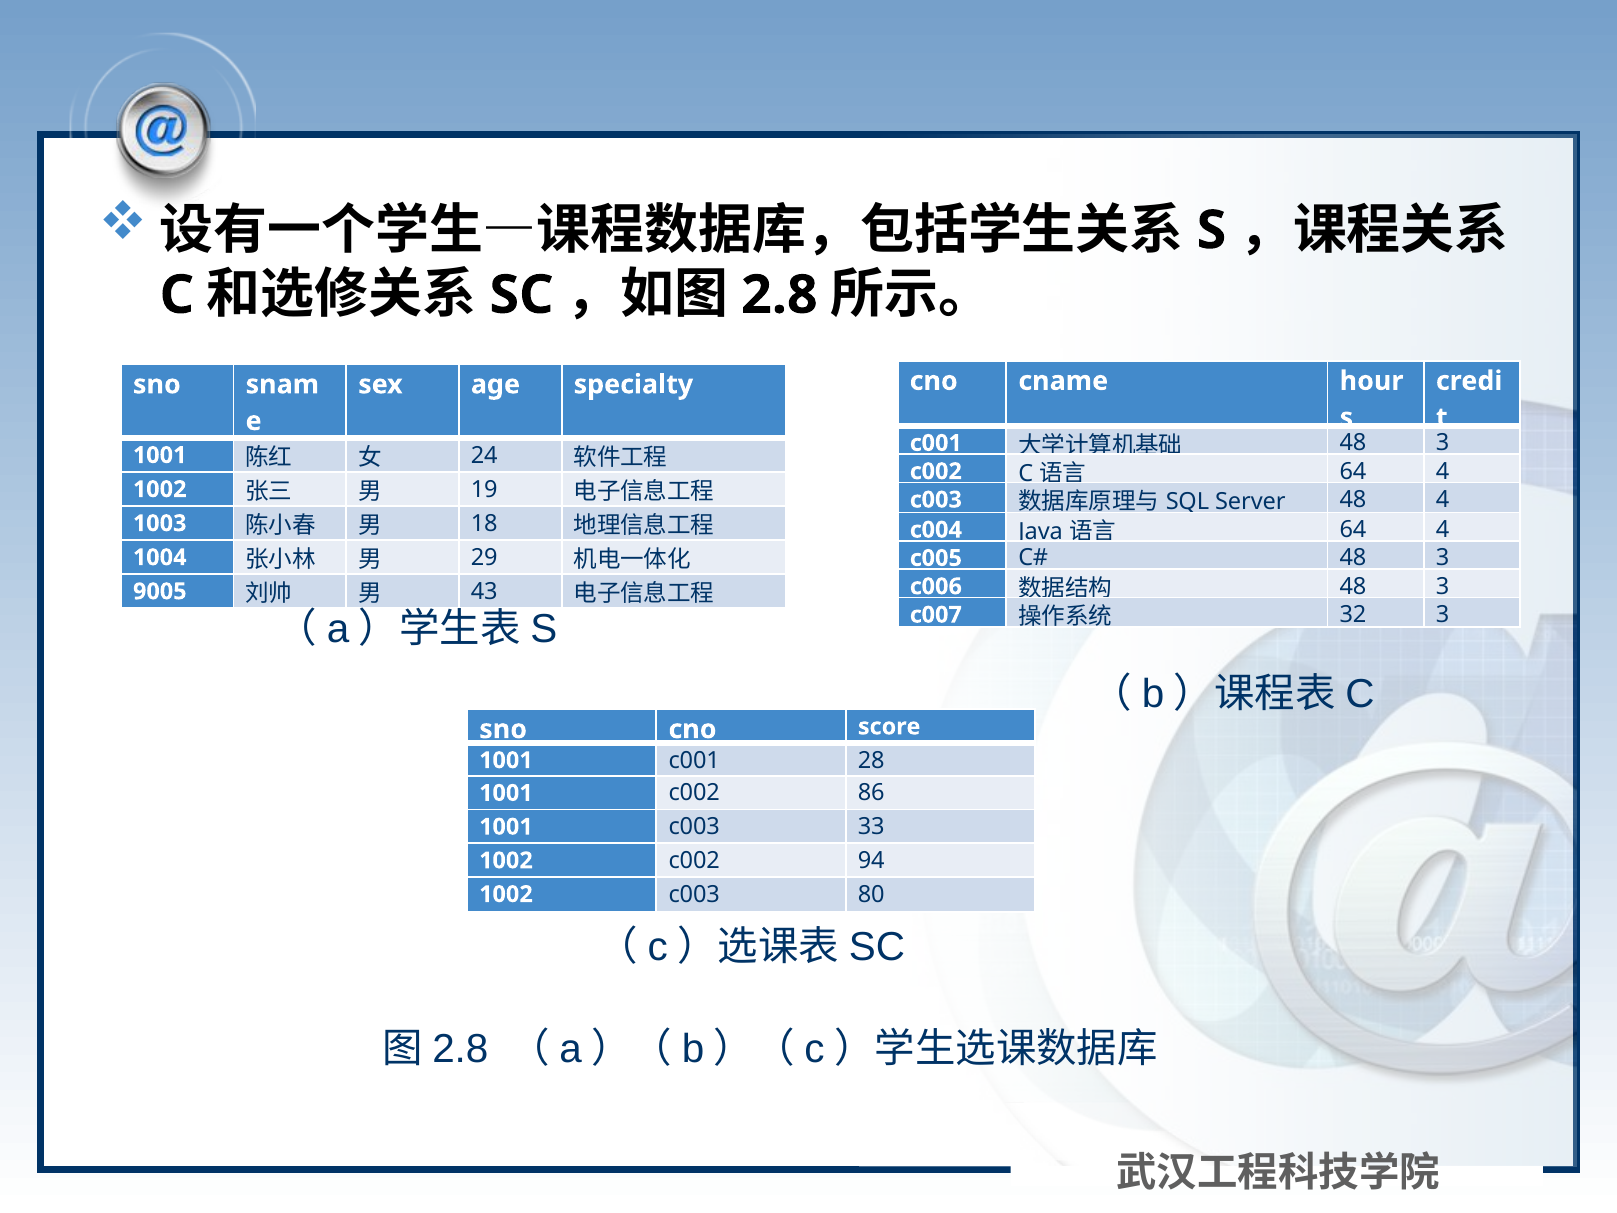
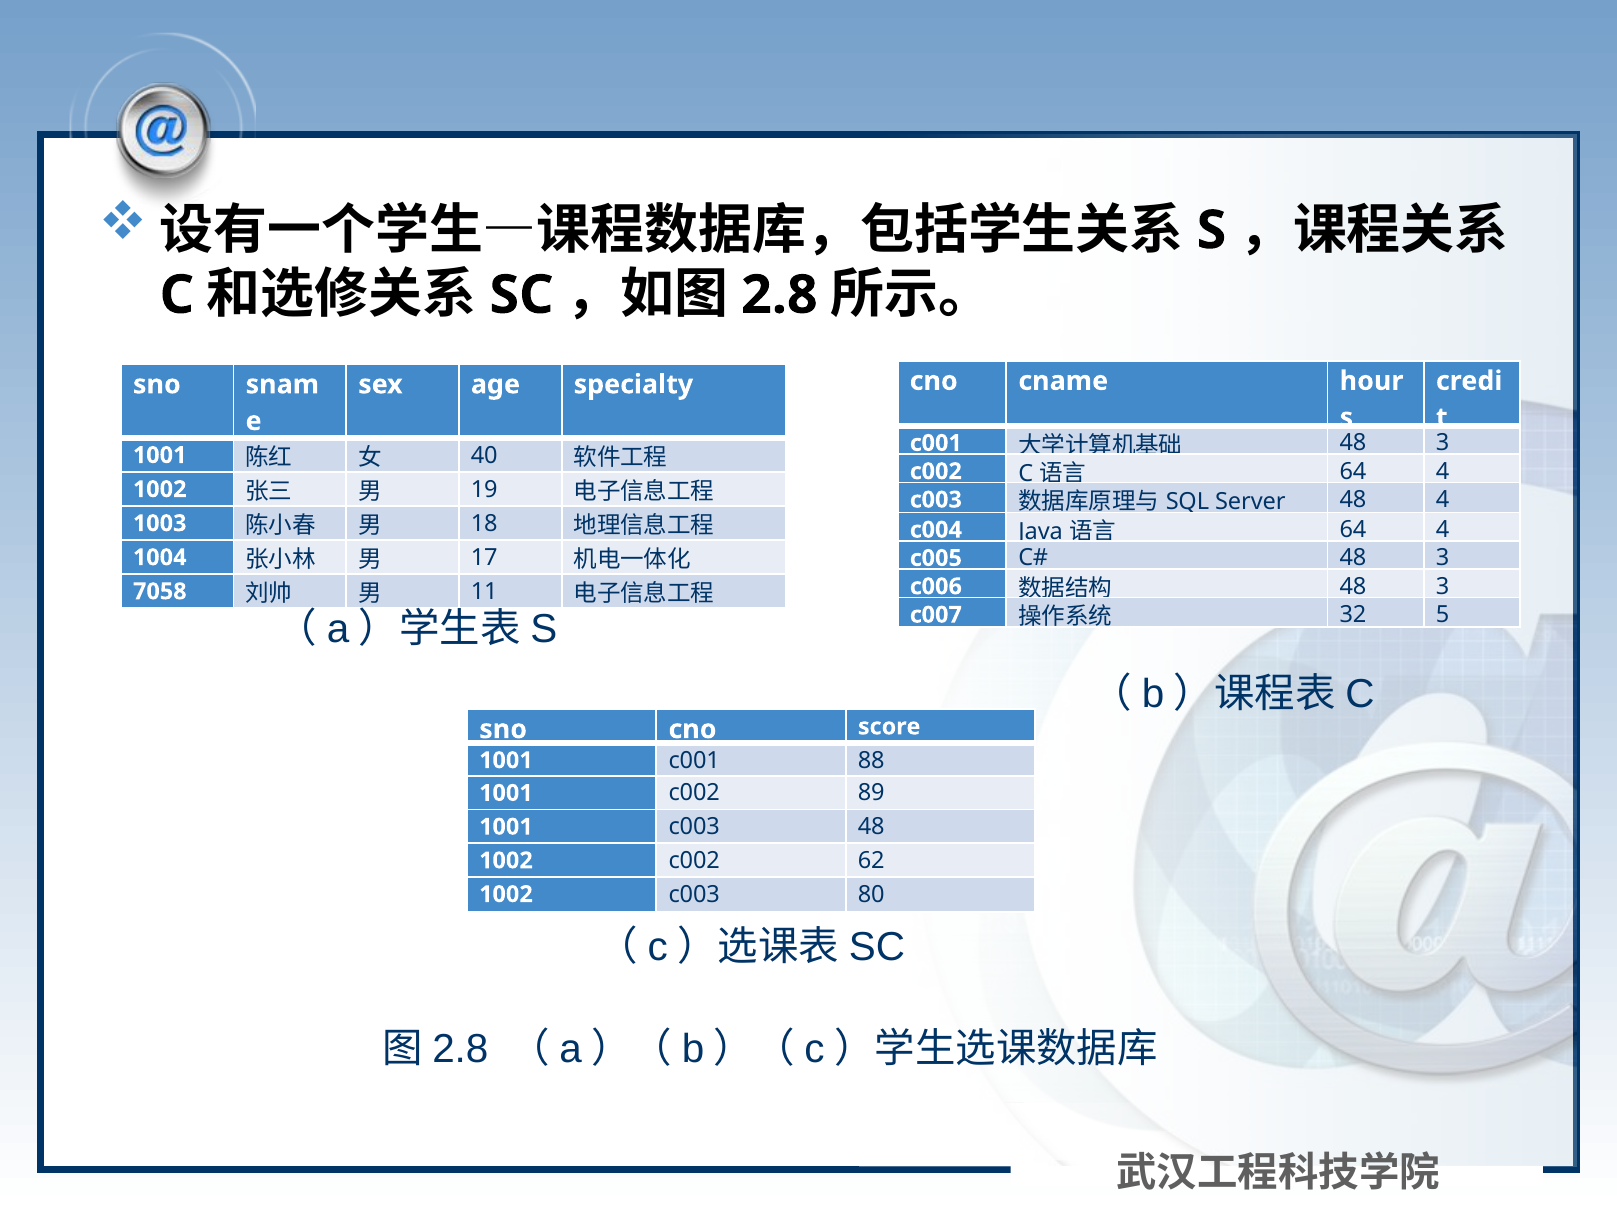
24: 24 -> 40 (484, 455)
29: 29 -> 17 (484, 557)
9005: 9005 -> 7058 (160, 591)
43: 43 -> 11 (484, 591)
32 3: 3 -> 5 (1443, 615)
28: 28 -> 88 (871, 760)
86: 86 -> 89 (871, 793)
c003 33: 33 -> 48 (871, 827)
94: 94 -> 62 (871, 860)
